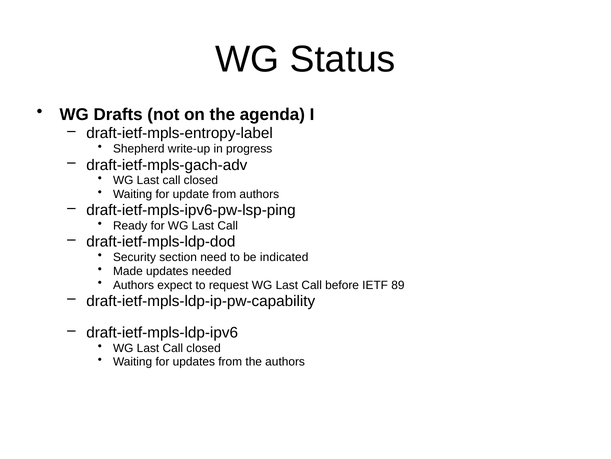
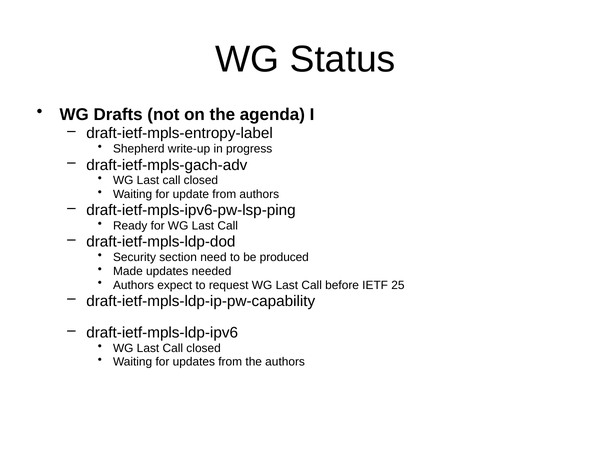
indicated: indicated -> produced (284, 257)
89: 89 -> 25 (398, 285)
